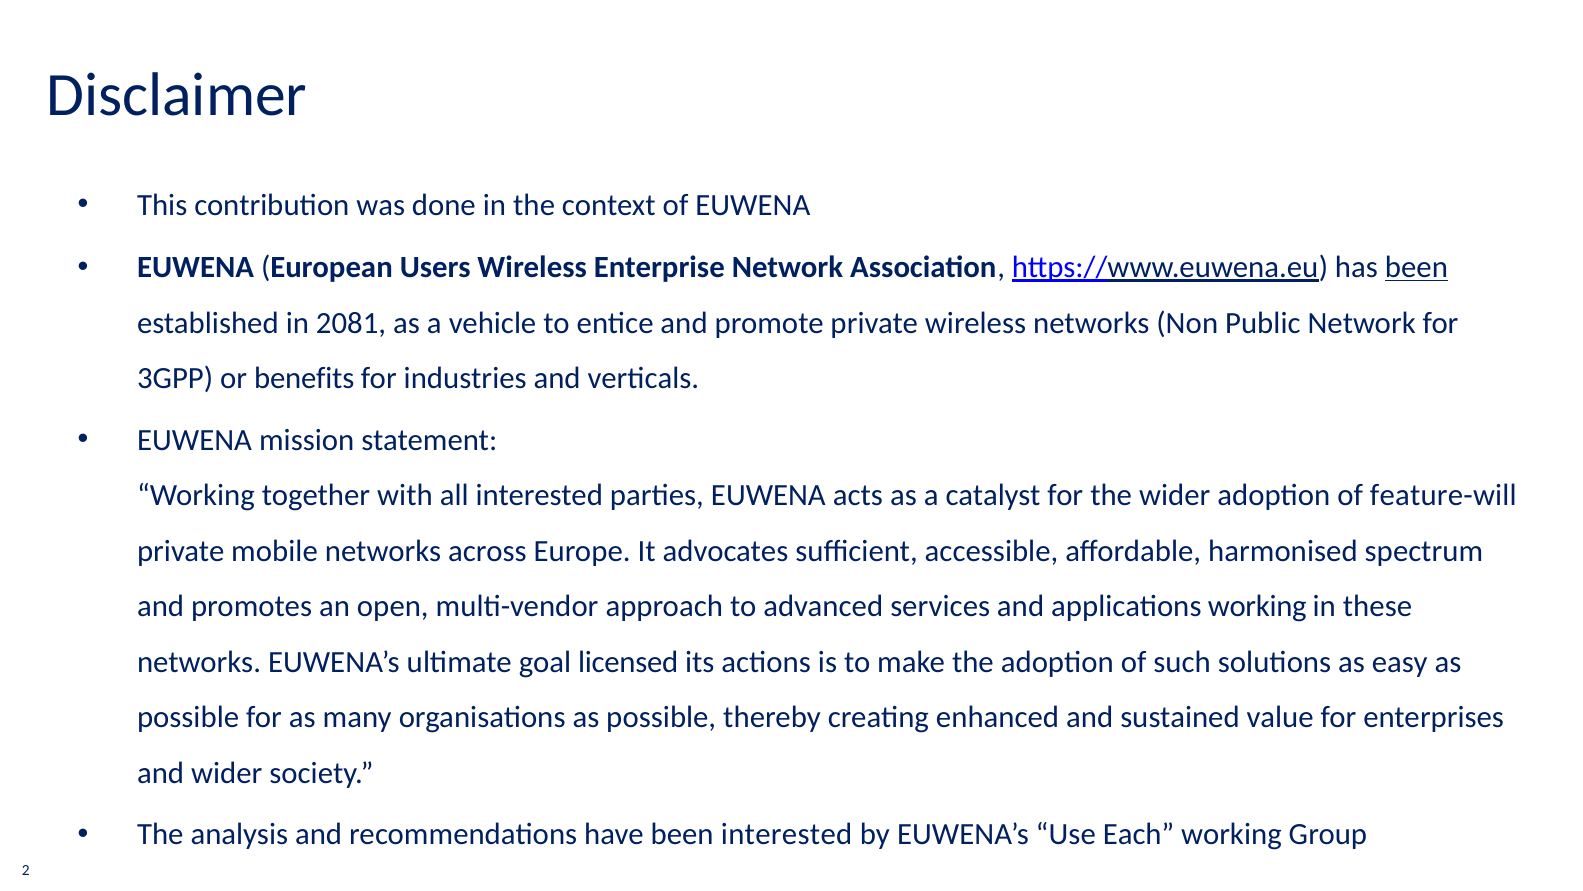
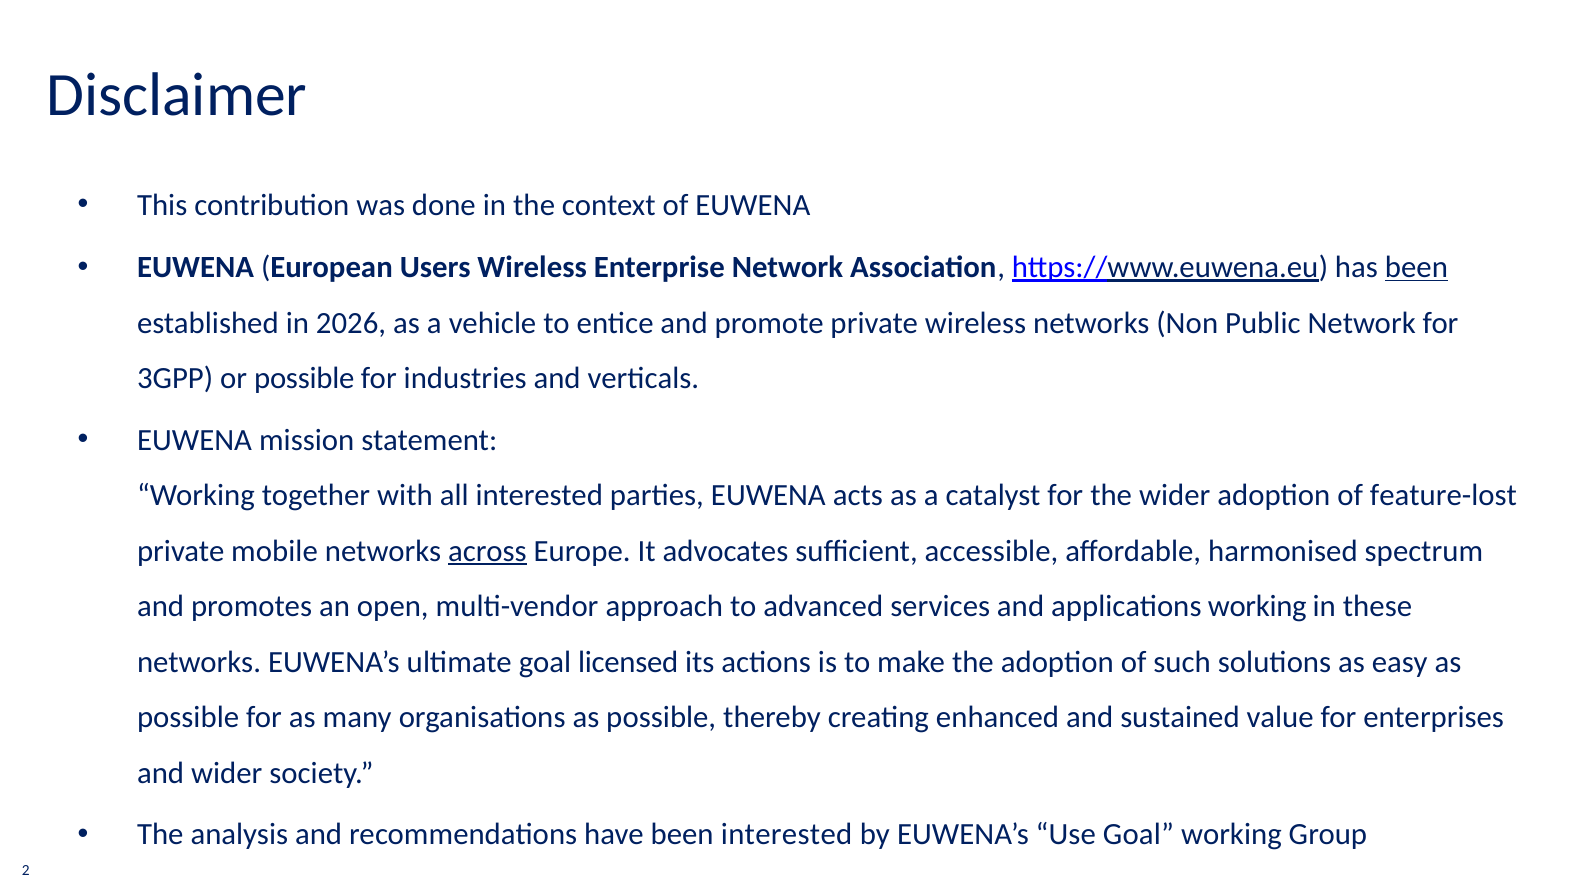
2081: 2081 -> 2026 (351, 323)
or benefits: benefits -> possible (304, 378)
feature-will: feature-will -> feature-lost (1443, 495)
across underline: none -> present (487, 551)
Use Each: Each -> Goal (1138, 834)
